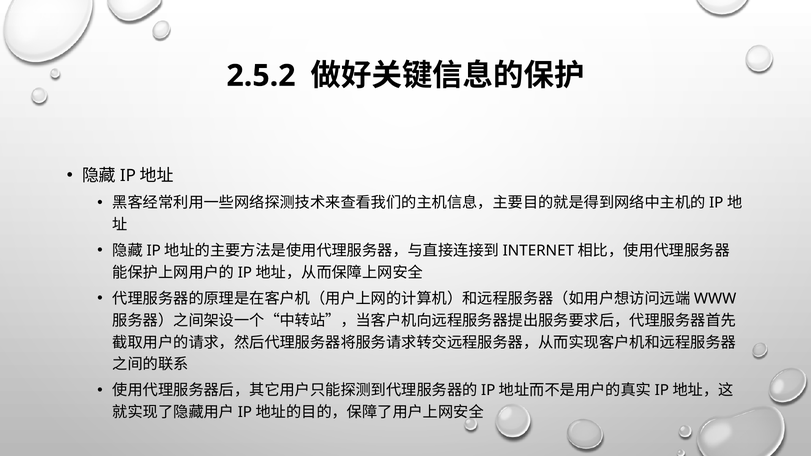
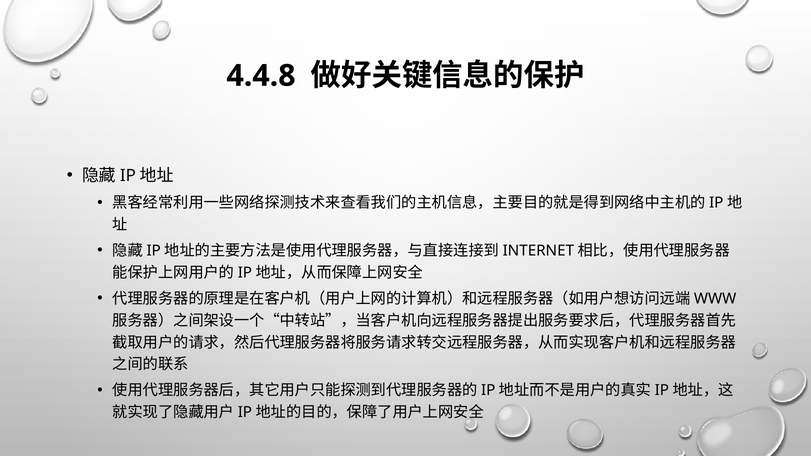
2.5.2: 2.5.2 -> 4.4.8 (261, 76)
